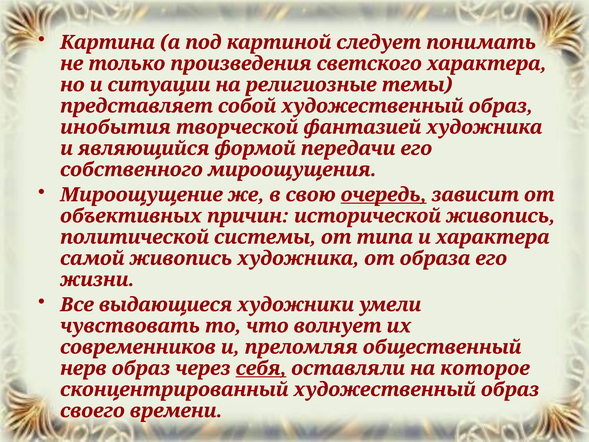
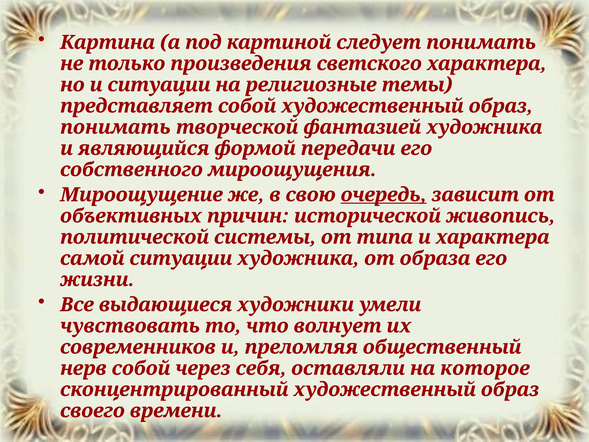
инобытия: инобытия -> понимать (115, 127)
самой живопись: живопись -> ситуации (181, 258)
нерв образ: образ -> собой (141, 368)
себя underline: present -> none (261, 368)
